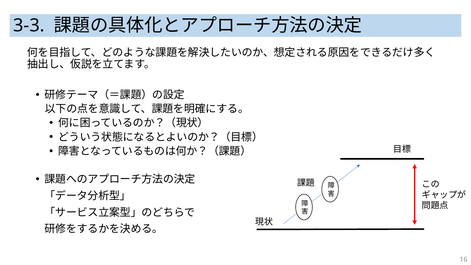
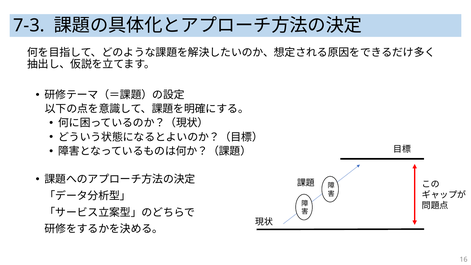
3-3: 3-3 -> 7-3 (29, 26)
